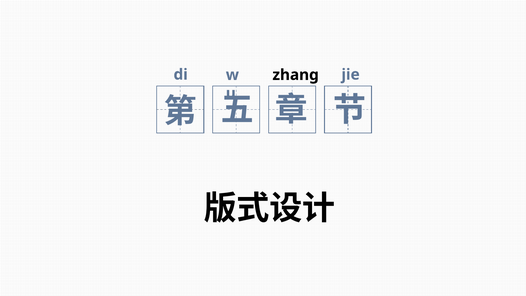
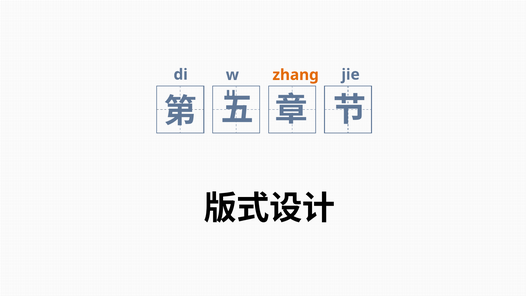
zhang colour: black -> orange (296, 75)
